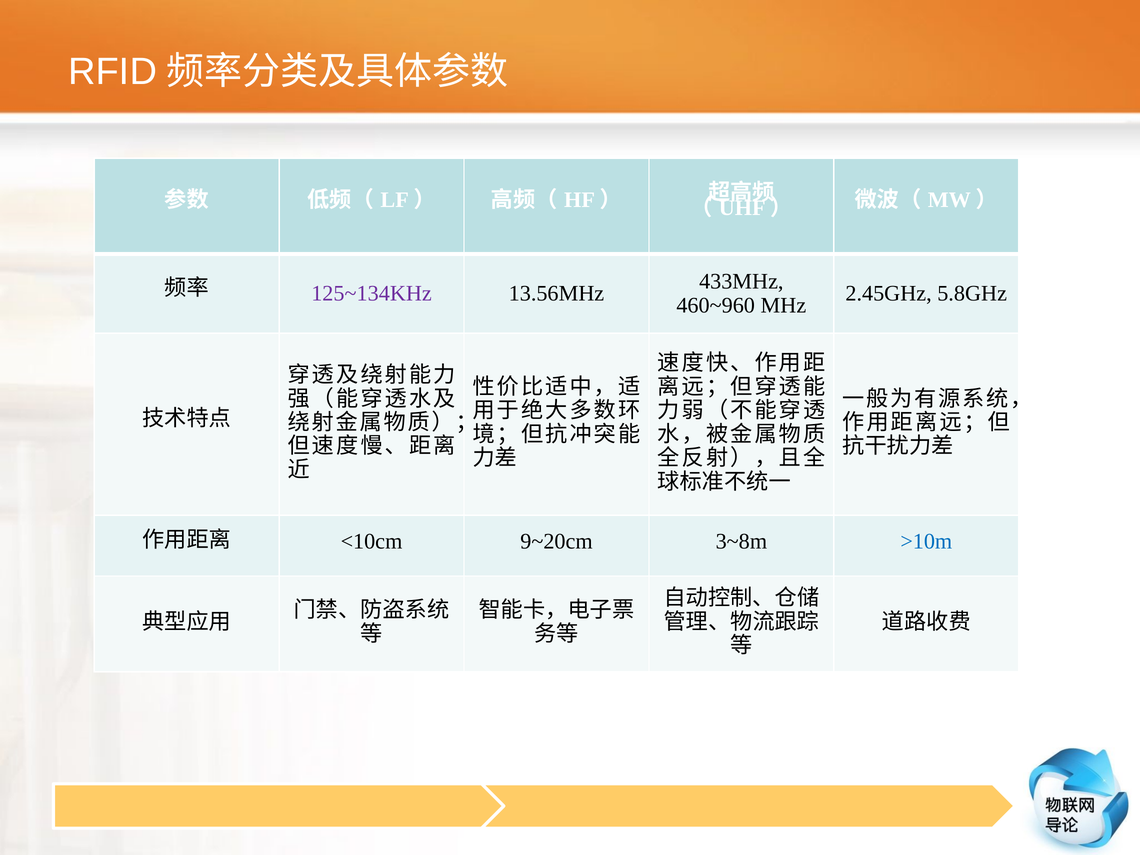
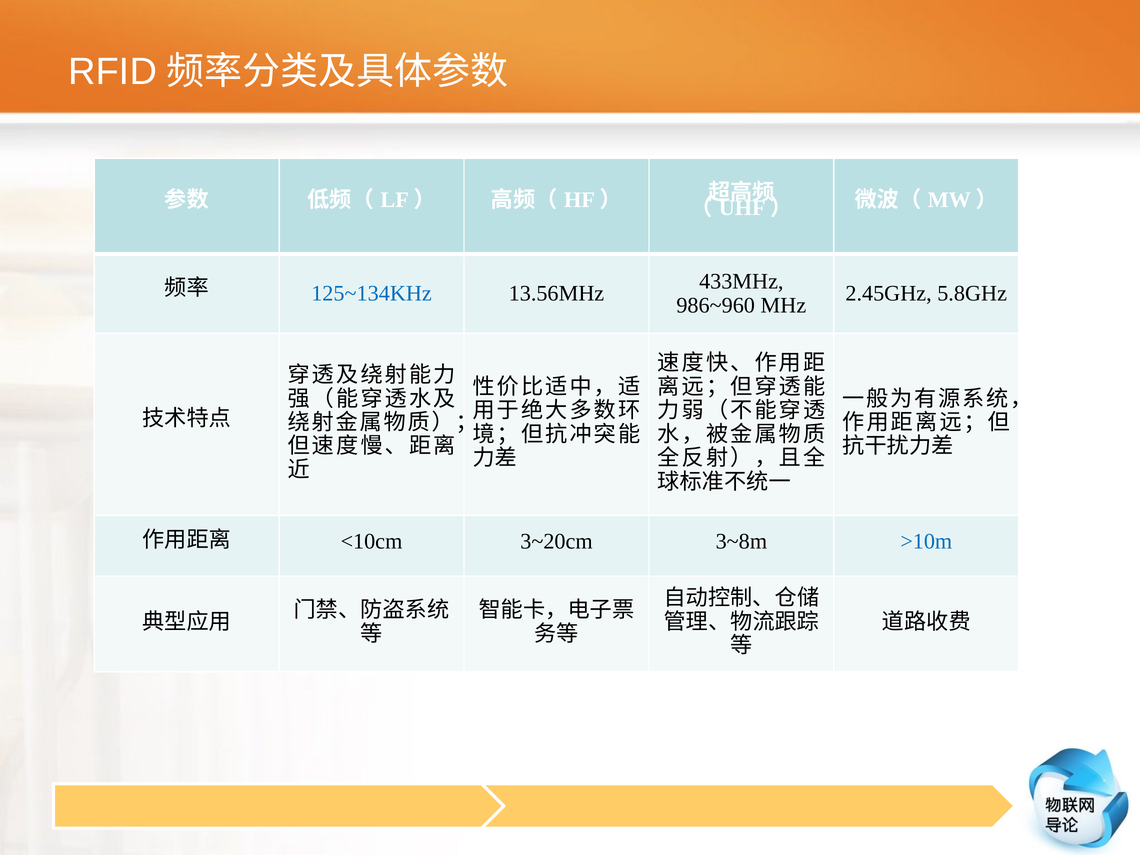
125~134KHz colour: purple -> blue (372, 293)
460~960: 460~960 -> 986~960 (716, 305)
9~20cm: 9~20cm -> 3~20cm (556, 541)
